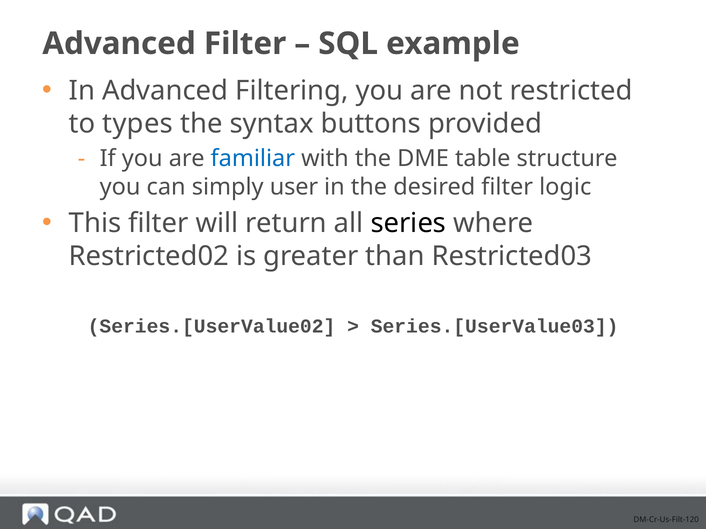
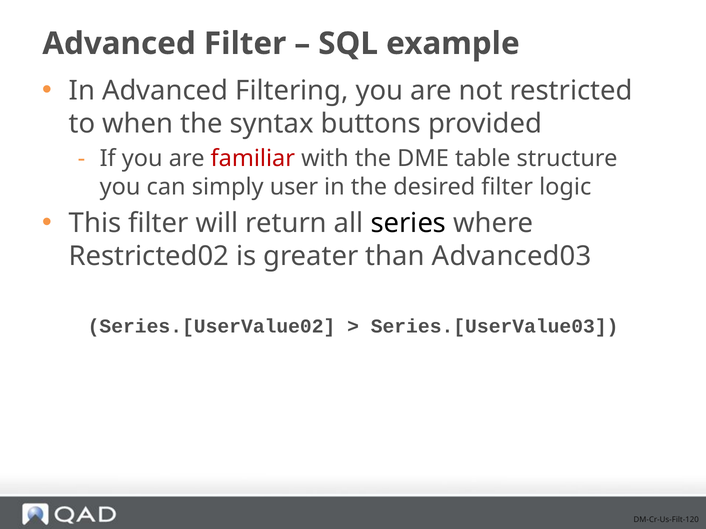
types: types -> when (138, 124)
familiar colour: blue -> red (253, 159)
Restricted03: Restricted03 -> Advanced03 (512, 256)
